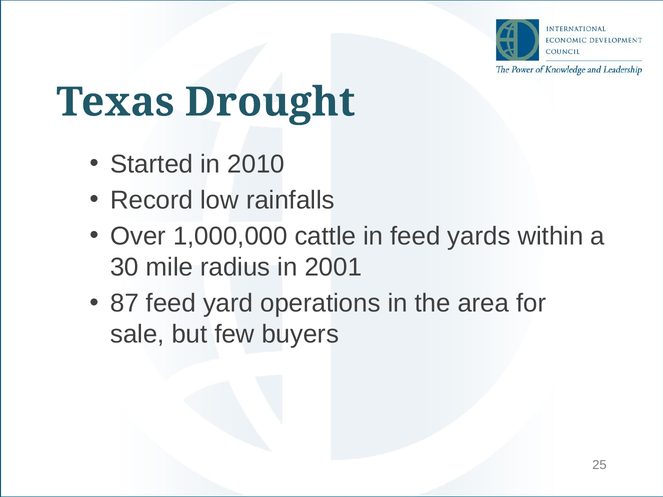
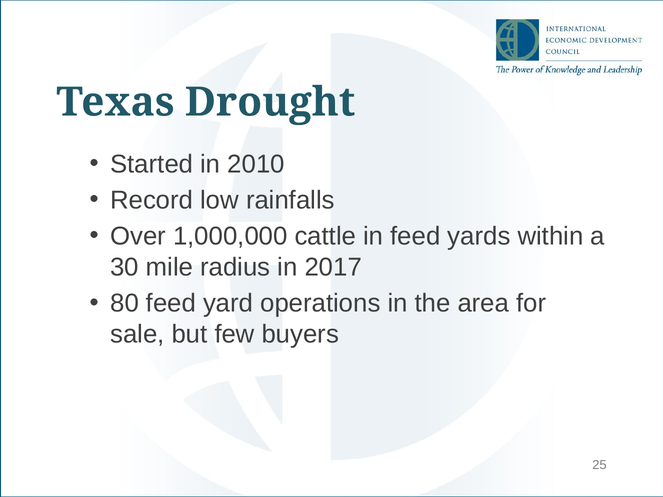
2001: 2001 -> 2017 (333, 267)
87: 87 -> 80 (125, 304)
